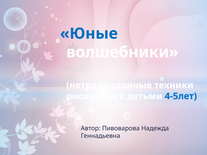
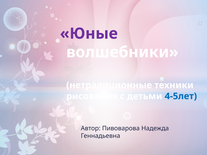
Юные colour: blue -> purple (89, 34)
